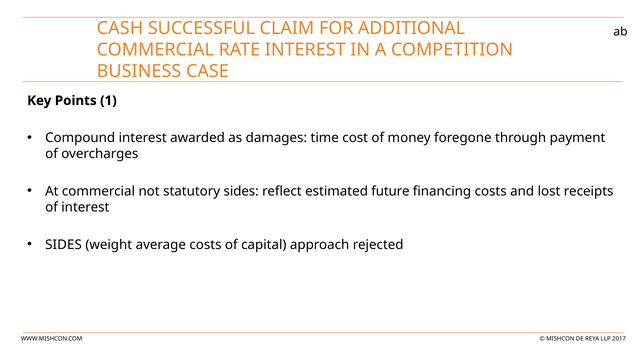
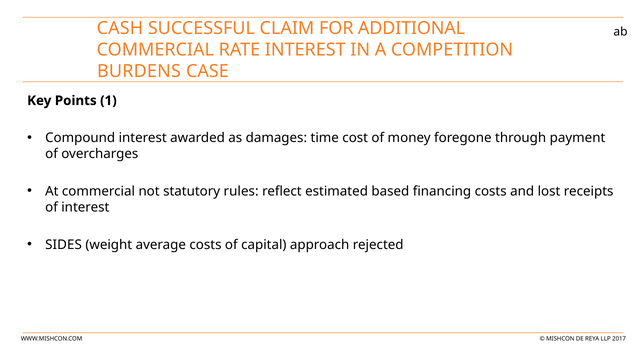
BUSINESS: BUSINESS -> BURDENS (139, 71)
statutory sides: sides -> rules (241, 191)
future: future -> based (390, 191)
